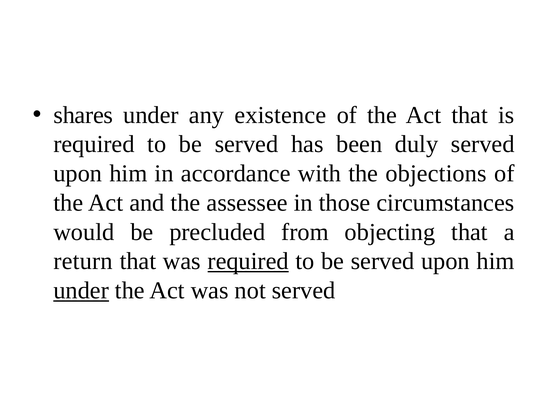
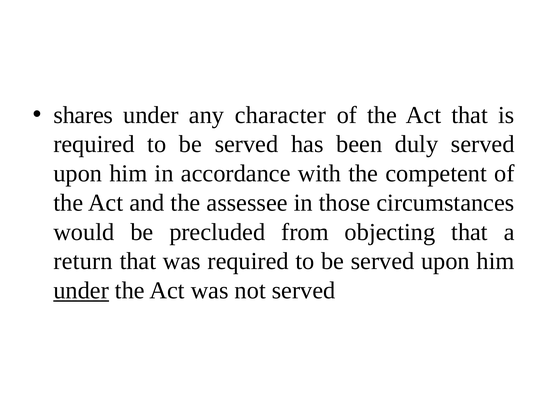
existence: existence -> character (280, 115)
objections: objections -> competent (436, 173)
required underline: present -> none (248, 261)
